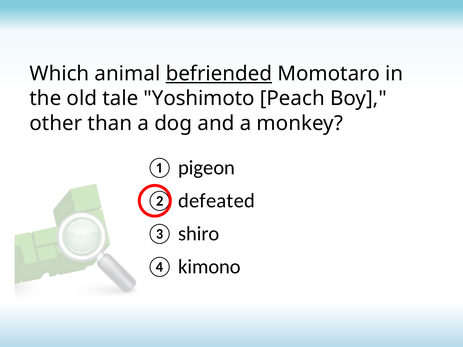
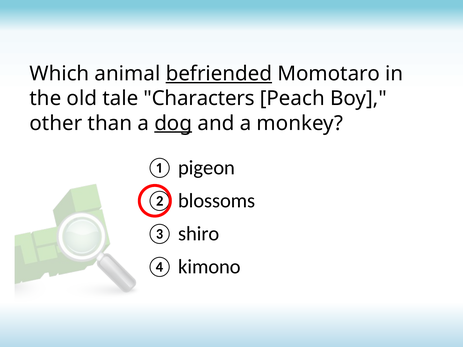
Yoshimoto: Yoshimoto -> Characters (199, 99)
dog underline: none -> present (173, 123)
defeated: defeated -> blossoms (217, 201)
